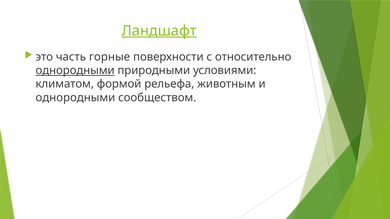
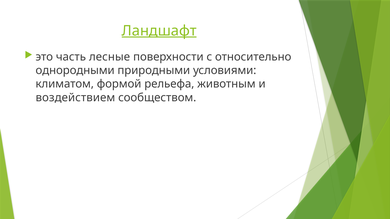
горные: горные -> лесные (110, 57)
однородными underline: present -> none (75, 71)
однородными: однородными -> воздействием (75, 98)
